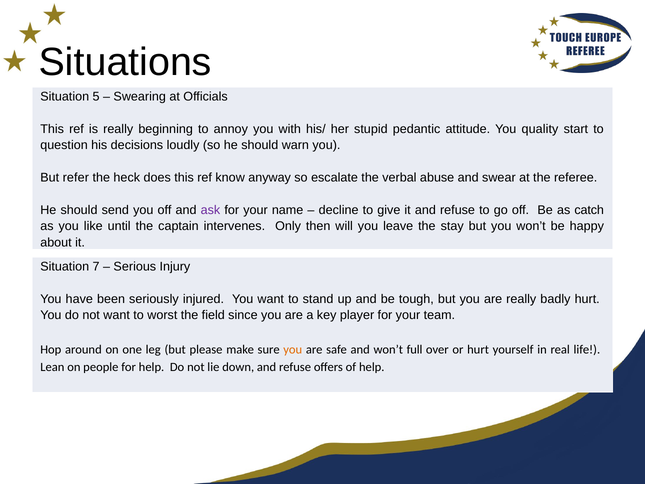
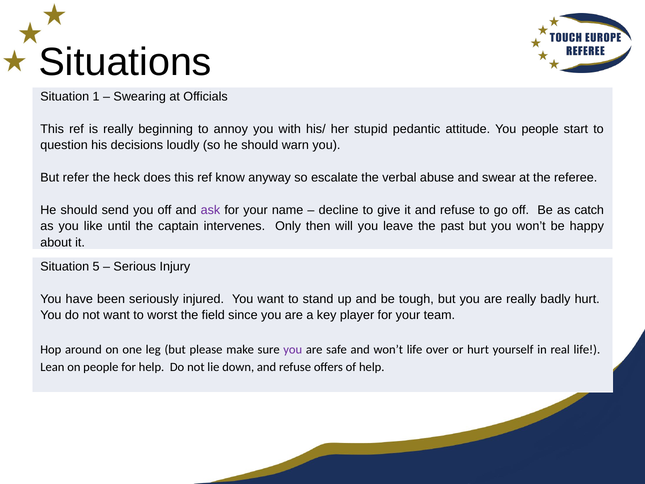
5: 5 -> 1 (96, 97)
You quality: quality -> people (540, 129)
stay: stay -> past (452, 226)
7: 7 -> 5 (96, 266)
you colour: orange -> purple (293, 350)
won’t full: full -> life (415, 350)
